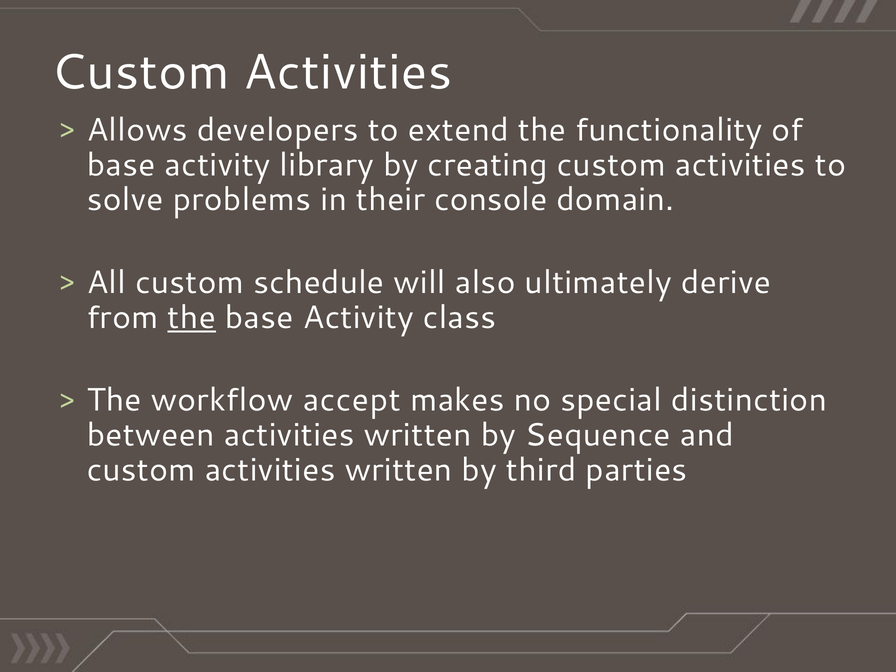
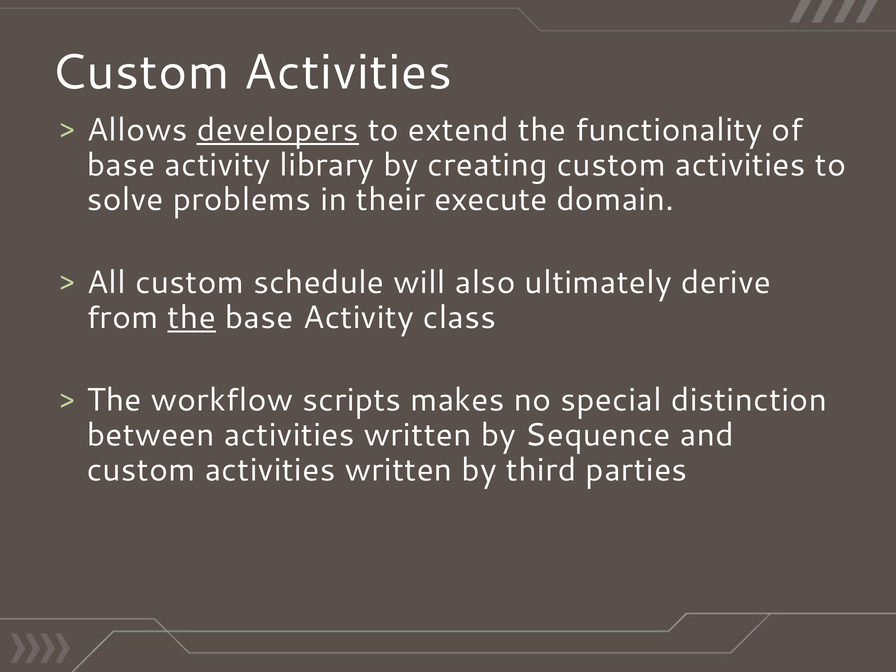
developers underline: none -> present (278, 130)
console: console -> execute (491, 200)
accept: accept -> scripts (352, 400)
